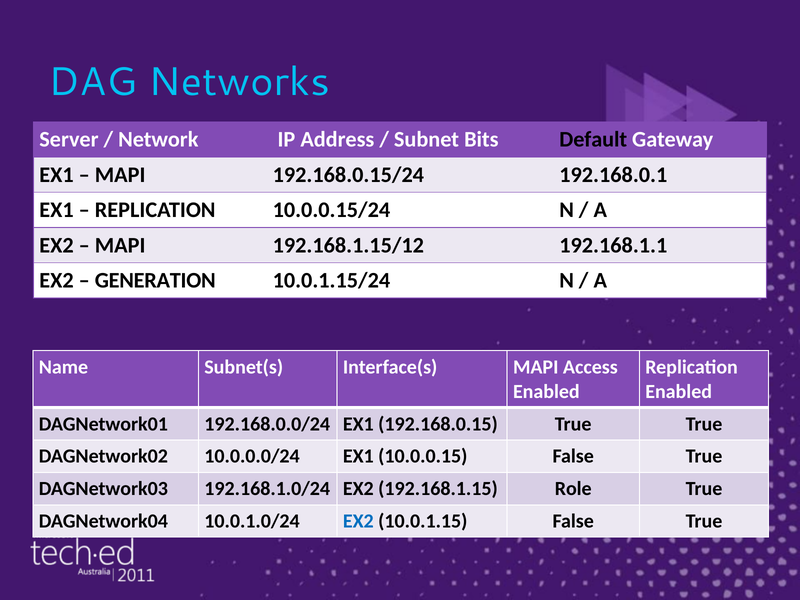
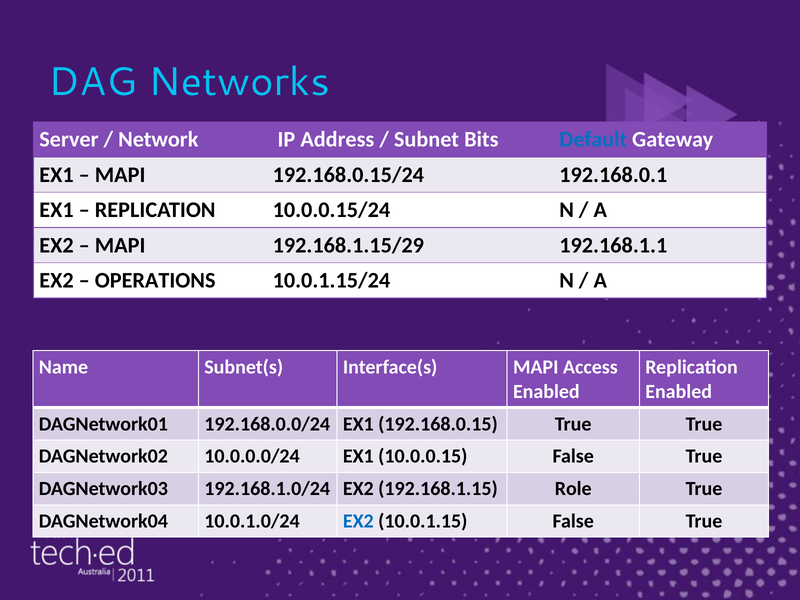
Default colour: black -> blue (593, 140)
192.168.1.15/12: 192.168.1.15/12 -> 192.168.1.15/29 (348, 245)
GENERATION: GENERATION -> OPERATIONS (155, 281)
